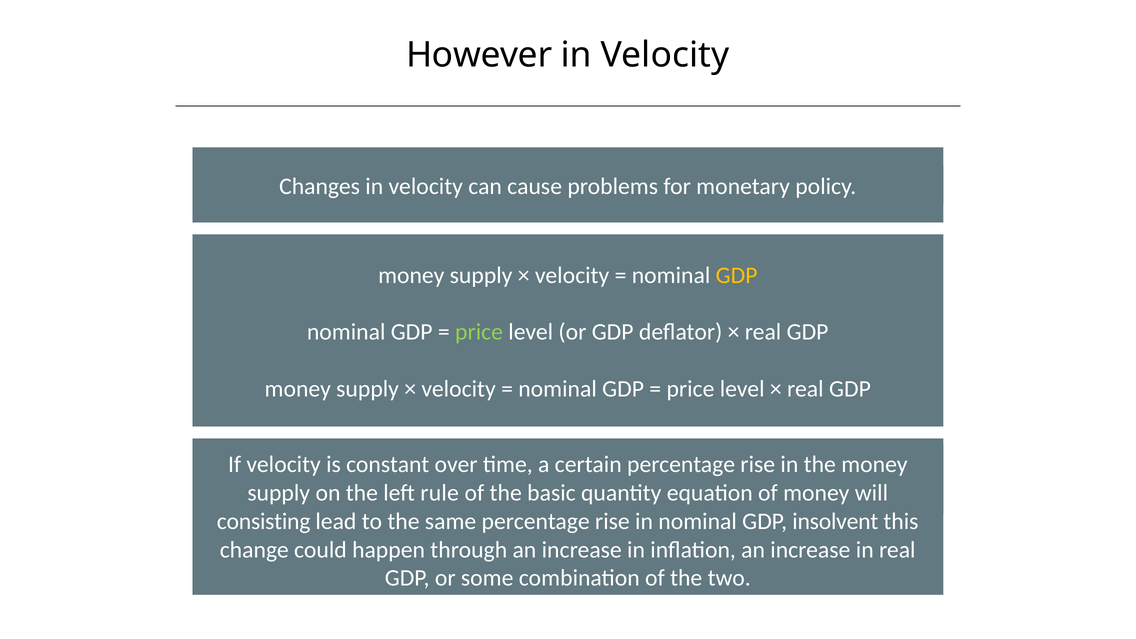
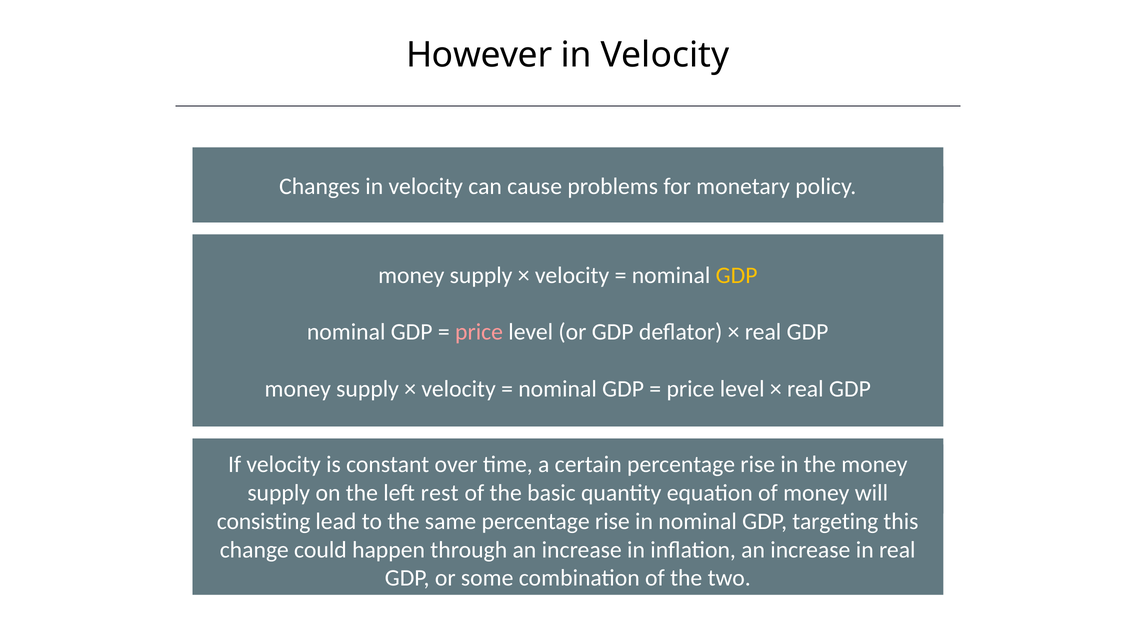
price colour: light green -> pink (479, 332)
rule: rule -> rest (440, 493)
insolvent: insolvent -> targeting (835, 521)
